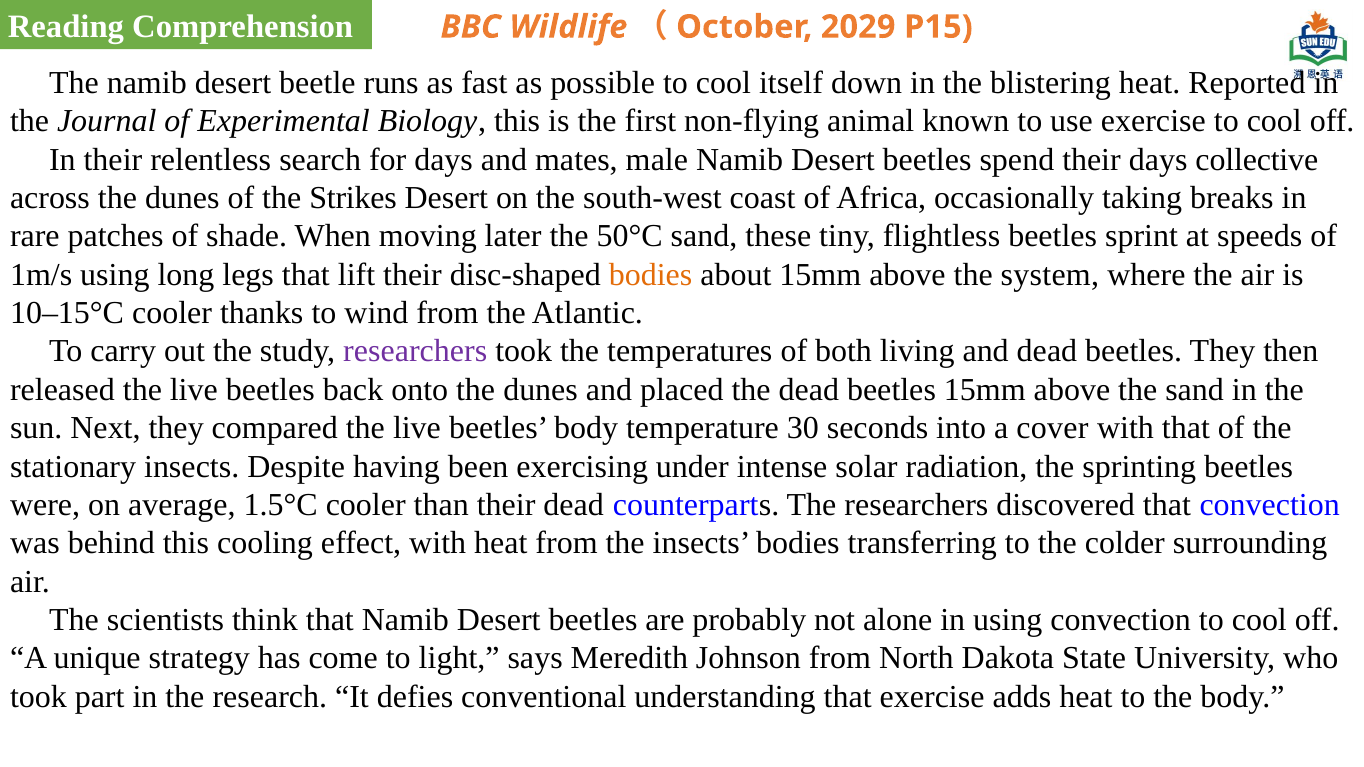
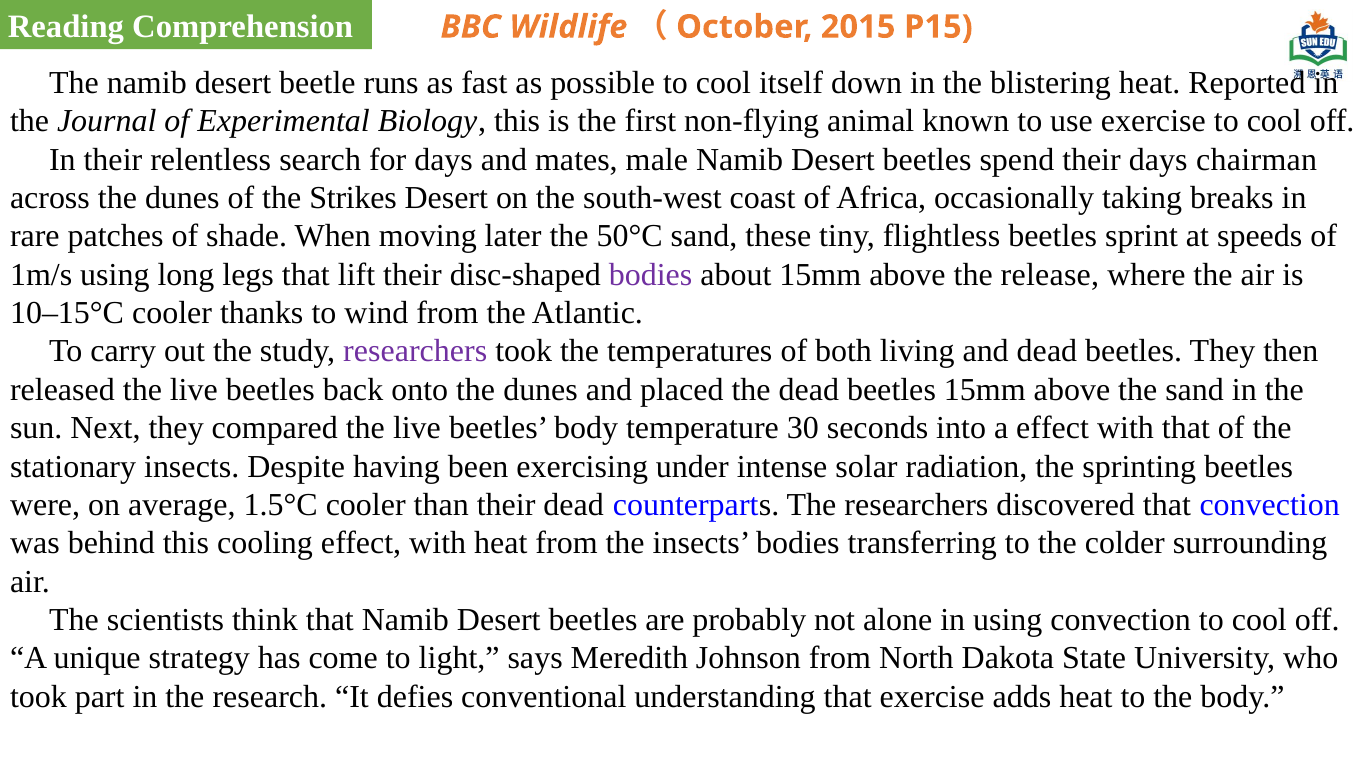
2029: 2029 -> 2015 (858, 27)
collective: collective -> chairman (1257, 160)
bodies colour: orange -> purple (651, 275)
system: system -> release (1050, 275)
a cover: cover -> effect (1053, 428)
